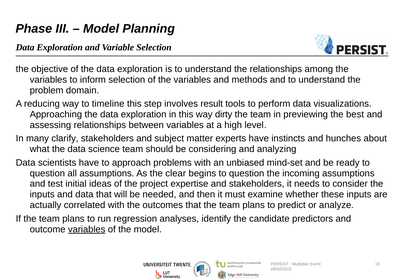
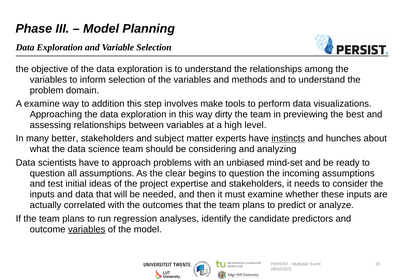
A reducing: reducing -> examine (42, 104)
timeline: timeline -> addition (108, 104)
result: result -> make (212, 104)
clarify: clarify -> better (65, 138)
instincts underline: none -> present (288, 138)
